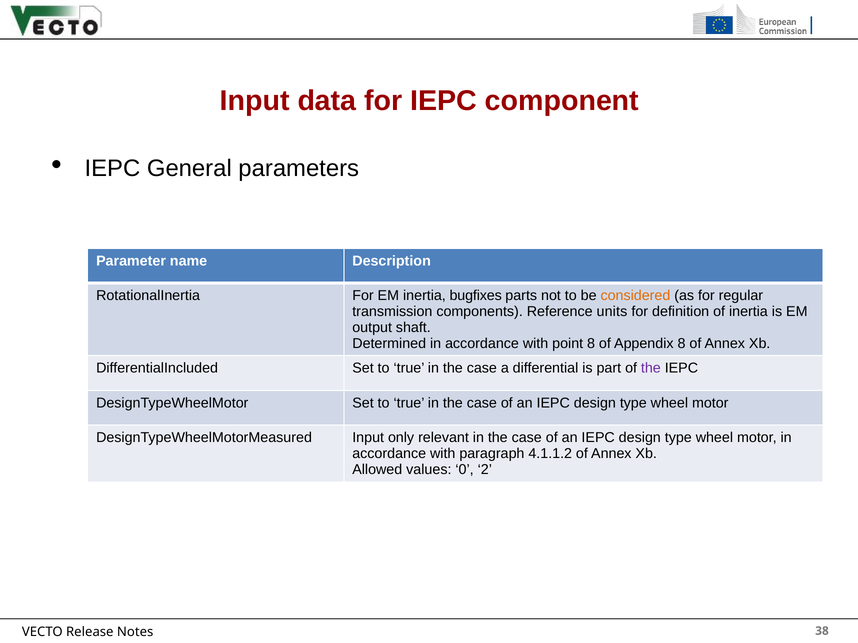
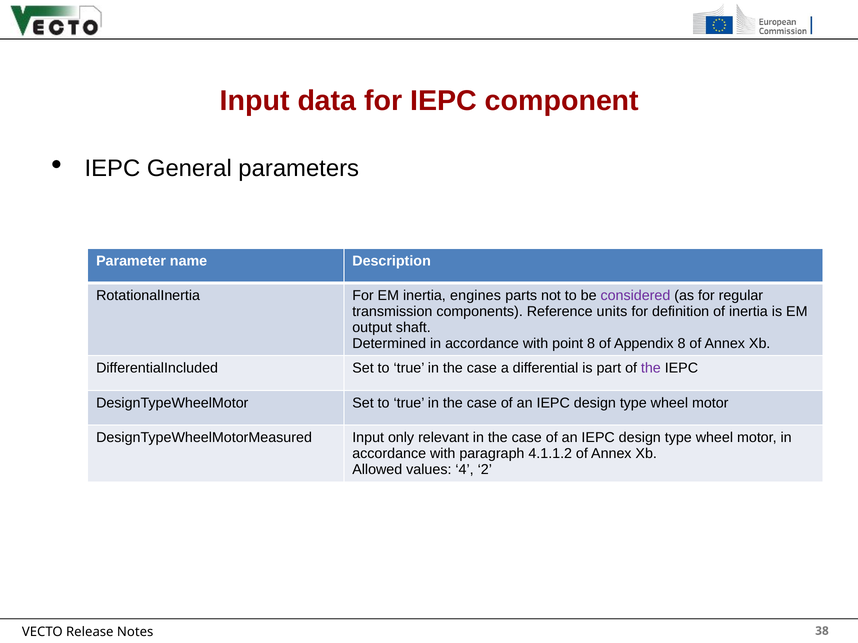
bugfixes: bugfixes -> engines (476, 296)
considered colour: orange -> purple (635, 296)
0: 0 -> 4 (465, 470)
